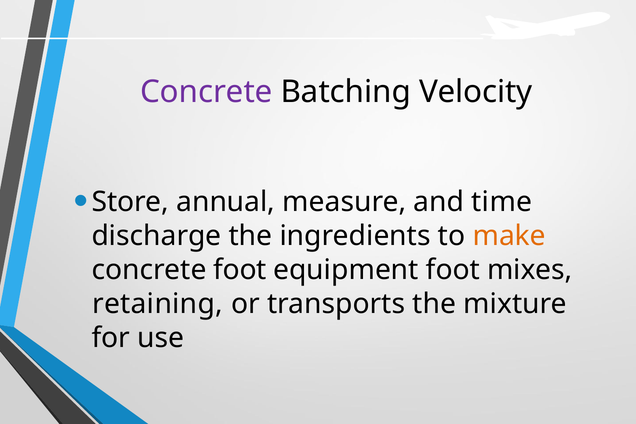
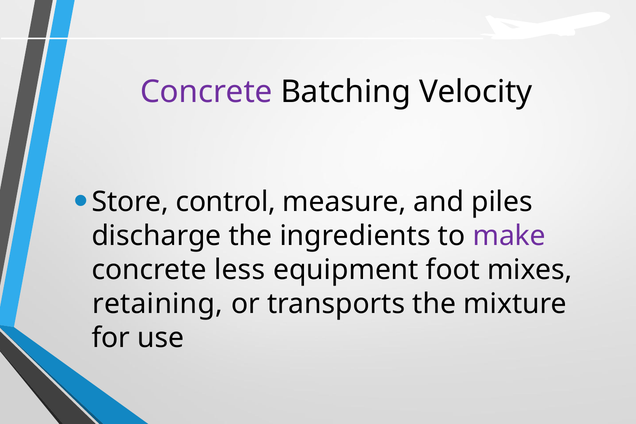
annual: annual -> control (226, 202)
time: time -> piles (502, 202)
make colour: orange -> purple (509, 236)
concrete foot: foot -> less (240, 270)
